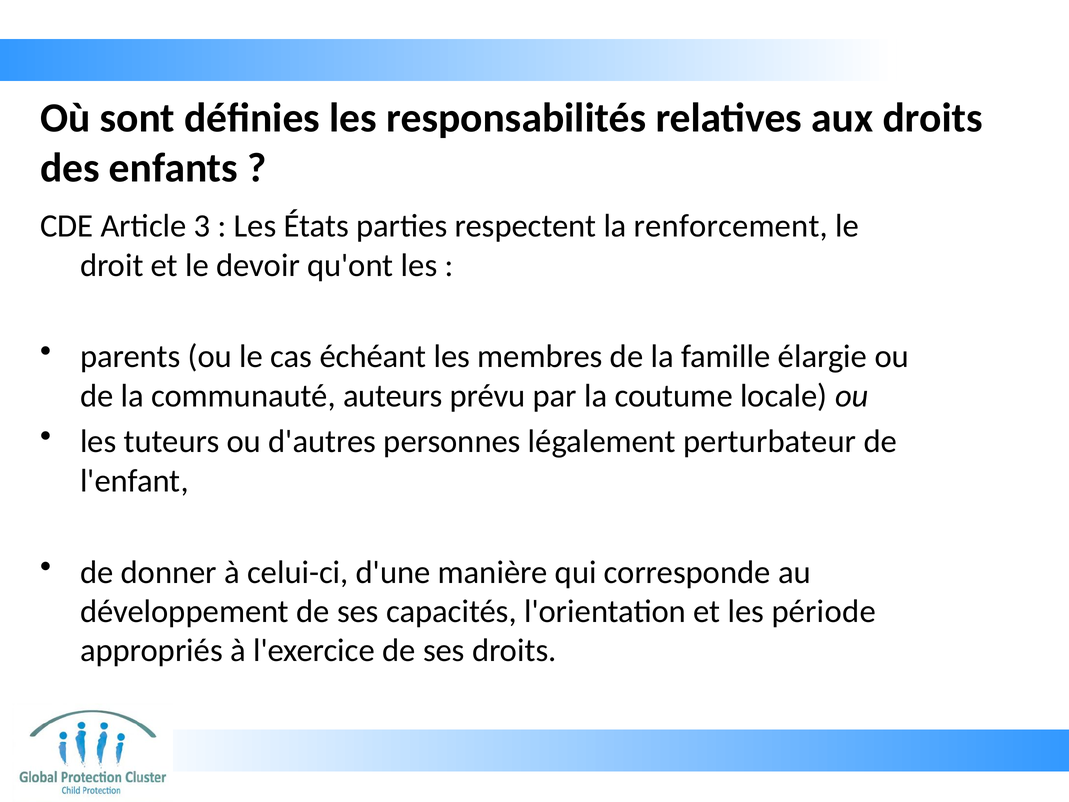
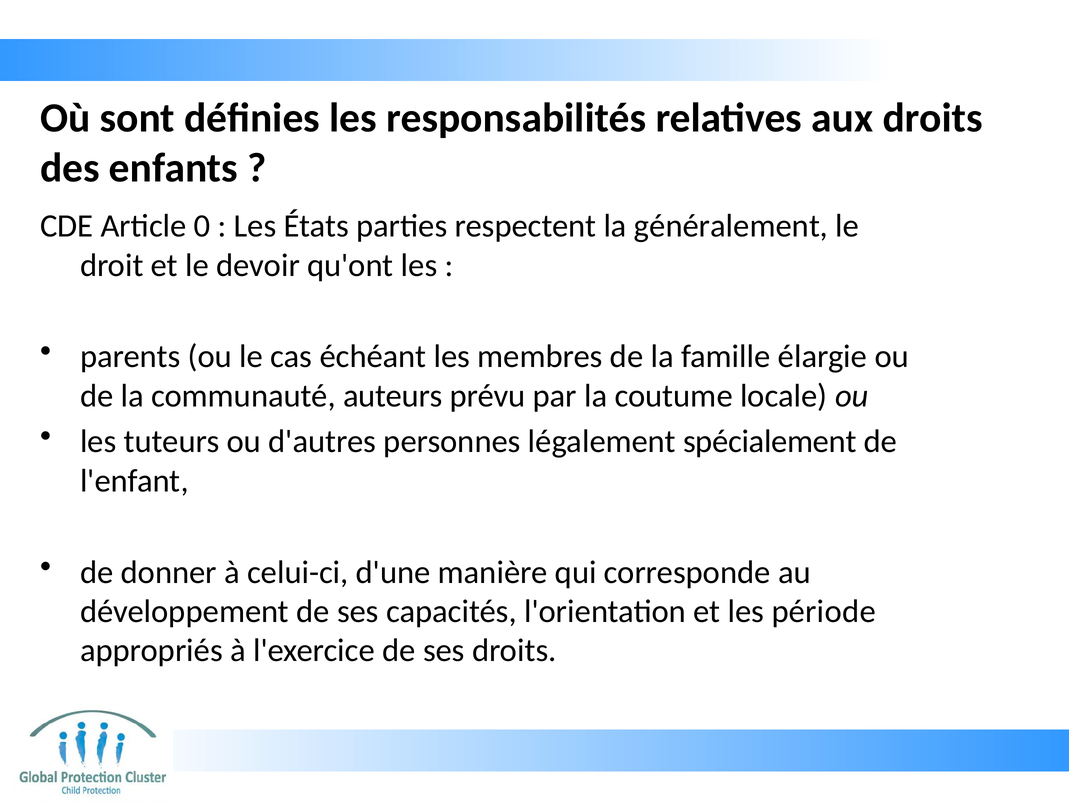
3: 3 -> 0 (202, 226)
renforcement: renforcement -> généralement (731, 226)
perturbateur: perturbateur -> spécialement (770, 441)
